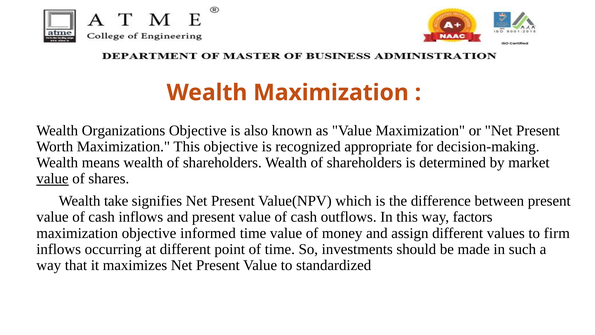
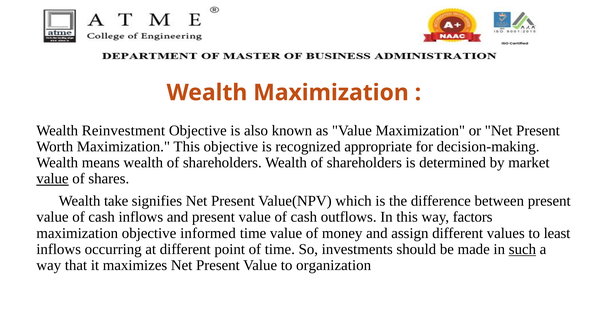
Organizations: Organizations -> Reinvestment (123, 130)
firm: firm -> least (557, 233)
such underline: none -> present (522, 249)
standardized: standardized -> organization (334, 265)
